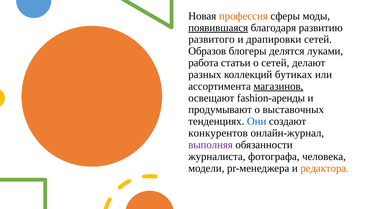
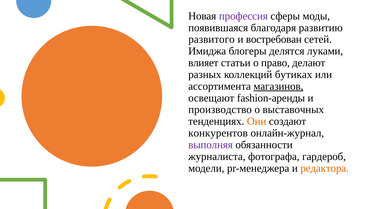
профессия colour: orange -> purple (243, 16)
появившаяся underline: present -> none (218, 28)
драпировки: драпировки -> востребован (274, 39)
Образов: Образов -> Имиджа (207, 51)
работа: работа -> влияет (203, 63)
о сетей: сетей -> право (275, 63)
продумывают: продумывают -> производство (220, 109)
Они colour: blue -> orange (257, 121)
человека: человека -> гардероб (324, 156)
